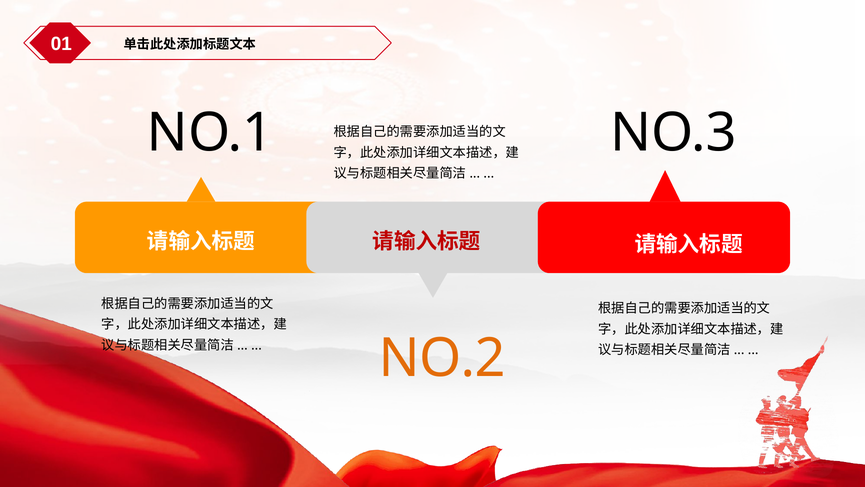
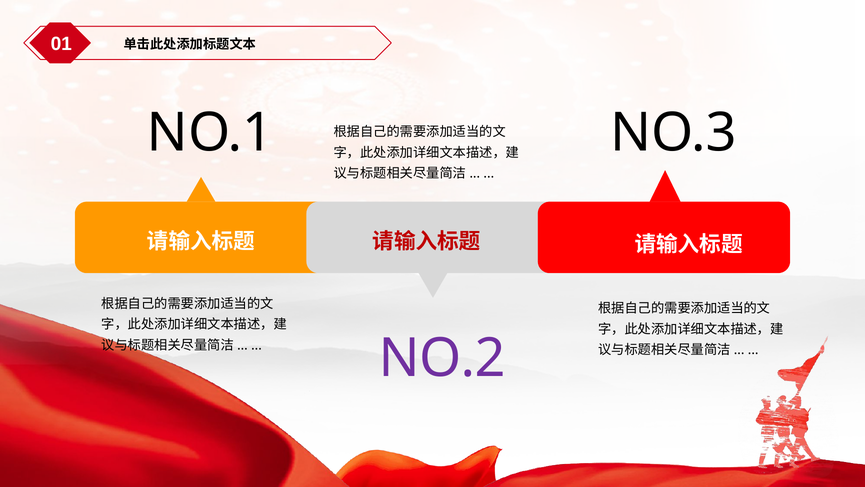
NO.2 colour: orange -> purple (442, 358)
